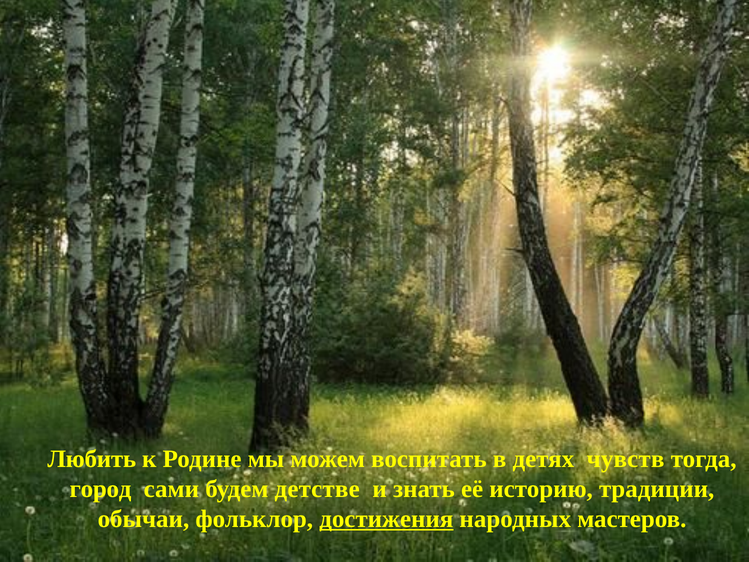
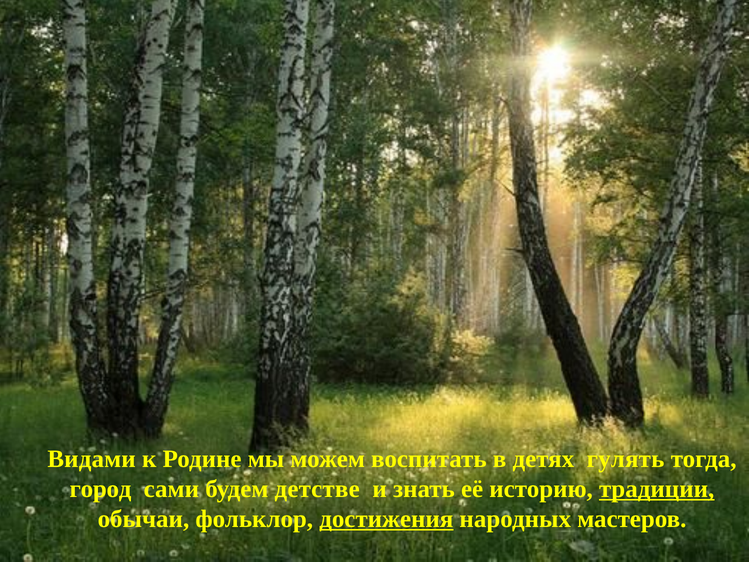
Любить: Любить -> Видами (92, 459)
чувств: чувств -> гулять (626, 459)
традиции underline: none -> present (657, 489)
